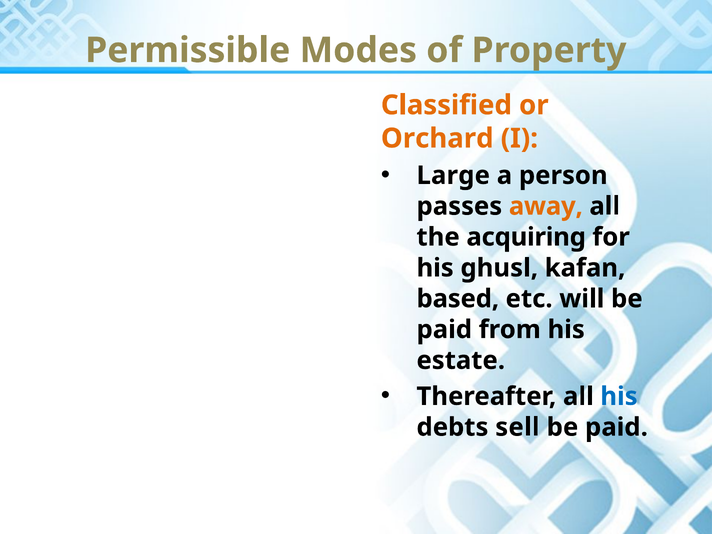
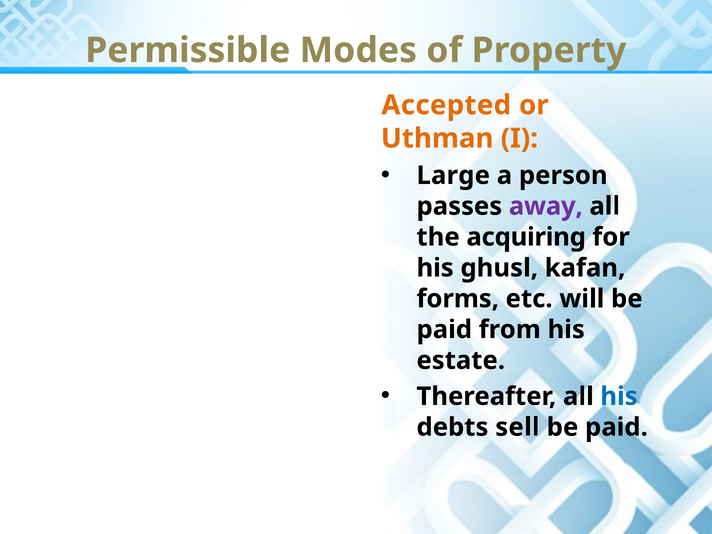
Classified: Classified -> Accepted (446, 105)
Orchard: Orchard -> Uthman (437, 138)
away colour: orange -> purple (546, 206)
based: based -> forms (458, 299)
